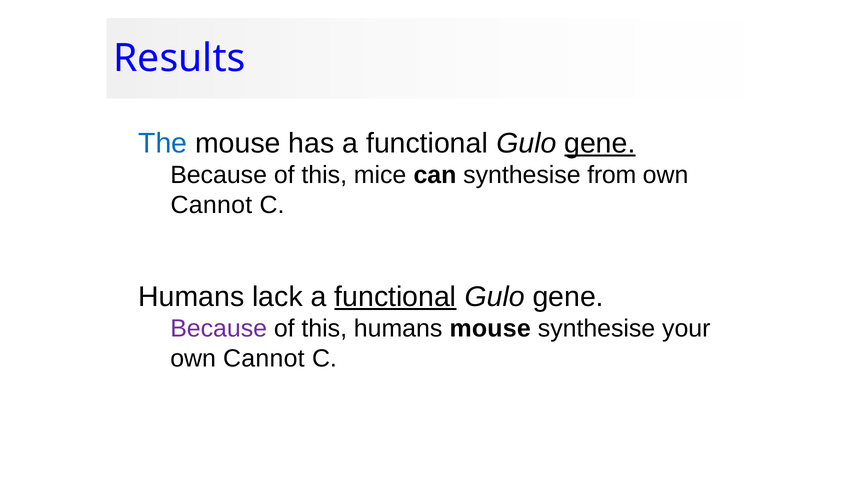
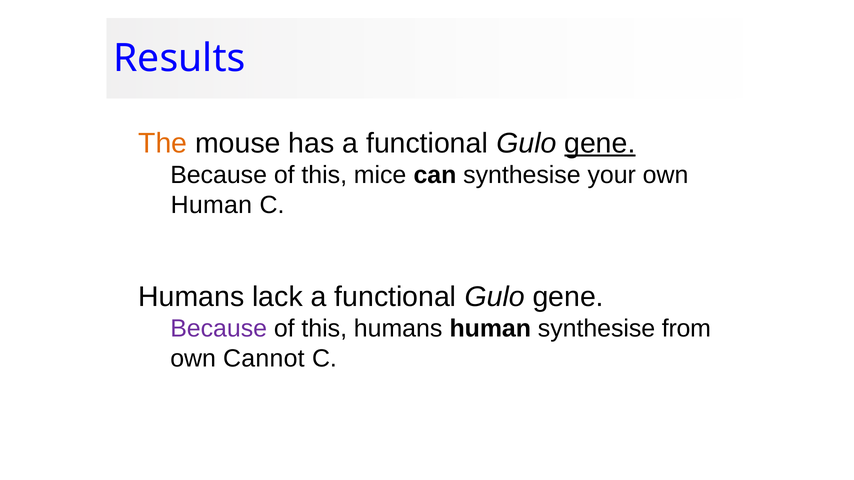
The colour: blue -> orange (163, 143)
from: from -> your (612, 175)
Cannot: Cannot -> Human (211, 205)
functional underline: present -> none (395, 297)
humans mouse: mouse -> human (490, 329)
your: your -> from (686, 329)
